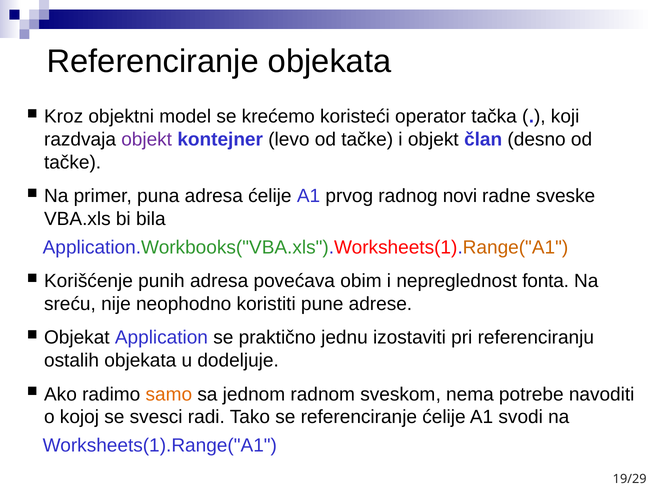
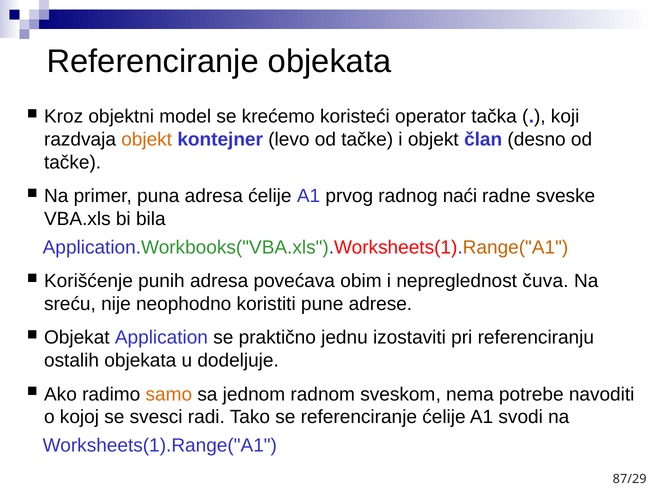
objekt colour: purple -> orange (147, 139)
novi: novi -> naći (460, 196)
fonta: fonta -> čuva (545, 281)
19/29: 19/29 -> 87/29 (630, 479)
